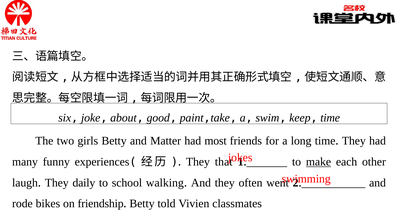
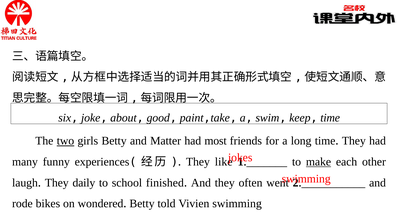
two underline: none -> present (65, 141)
that: that -> like (224, 162)
walking: walking -> finished (165, 183)
friendship: friendship -> wondered (101, 203)
Vivien classmates: classmates -> swimming (237, 203)
